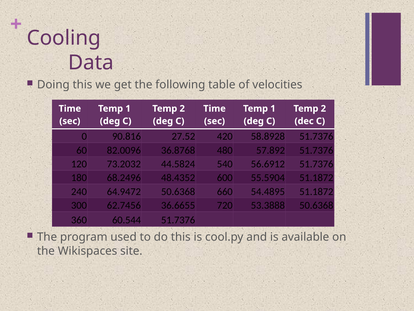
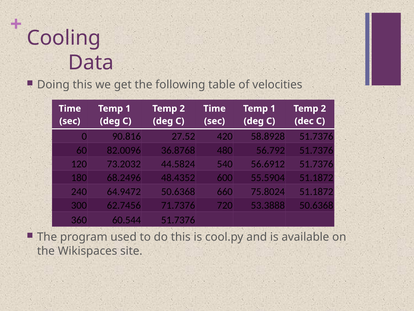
57.892: 57.892 -> 56.792 (271, 150)
54.4895: 54.4895 -> 75.8024 (268, 191)
36.6655: 36.6655 -> 71.7376 (178, 205)
